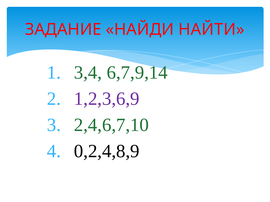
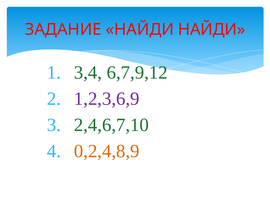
НАЙДИ НАЙТИ: НАЙТИ -> НАЙДИ (212, 30)
6,7,9,14: 6,7,9,14 -> 6,7,9,12 (137, 73)
0,2,4,8,9 colour: black -> orange (107, 151)
